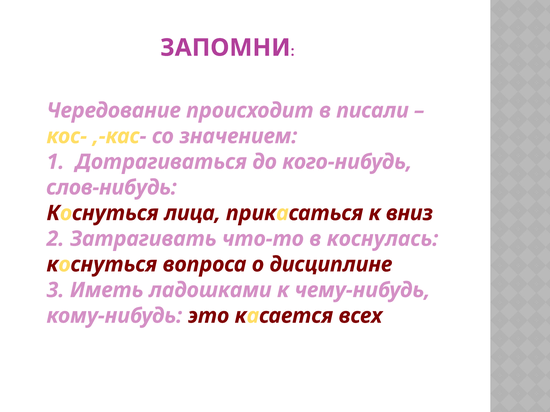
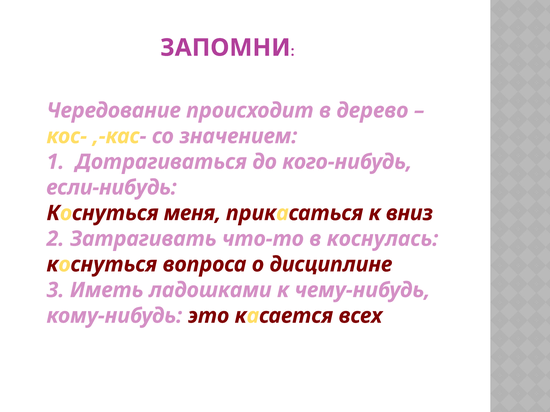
писали: писали -> дерево (372, 111)
слов-нибудь: слов-нибудь -> если-нибудь (112, 188)
лица: лица -> меня (192, 213)
